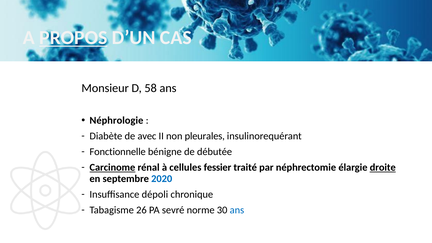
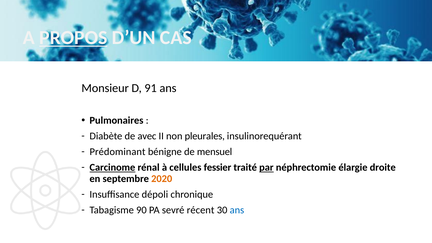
58: 58 -> 91 (151, 88)
Néphrologie: Néphrologie -> Pulmonaires (116, 120)
Fonctionnelle: Fonctionnelle -> Prédominant (118, 152)
débutée: débutée -> mensuel (215, 152)
par underline: none -> present (266, 167)
droite underline: present -> none (383, 167)
2020 colour: blue -> orange (162, 179)
26: 26 -> 90 (141, 210)
norme: norme -> récent (201, 210)
